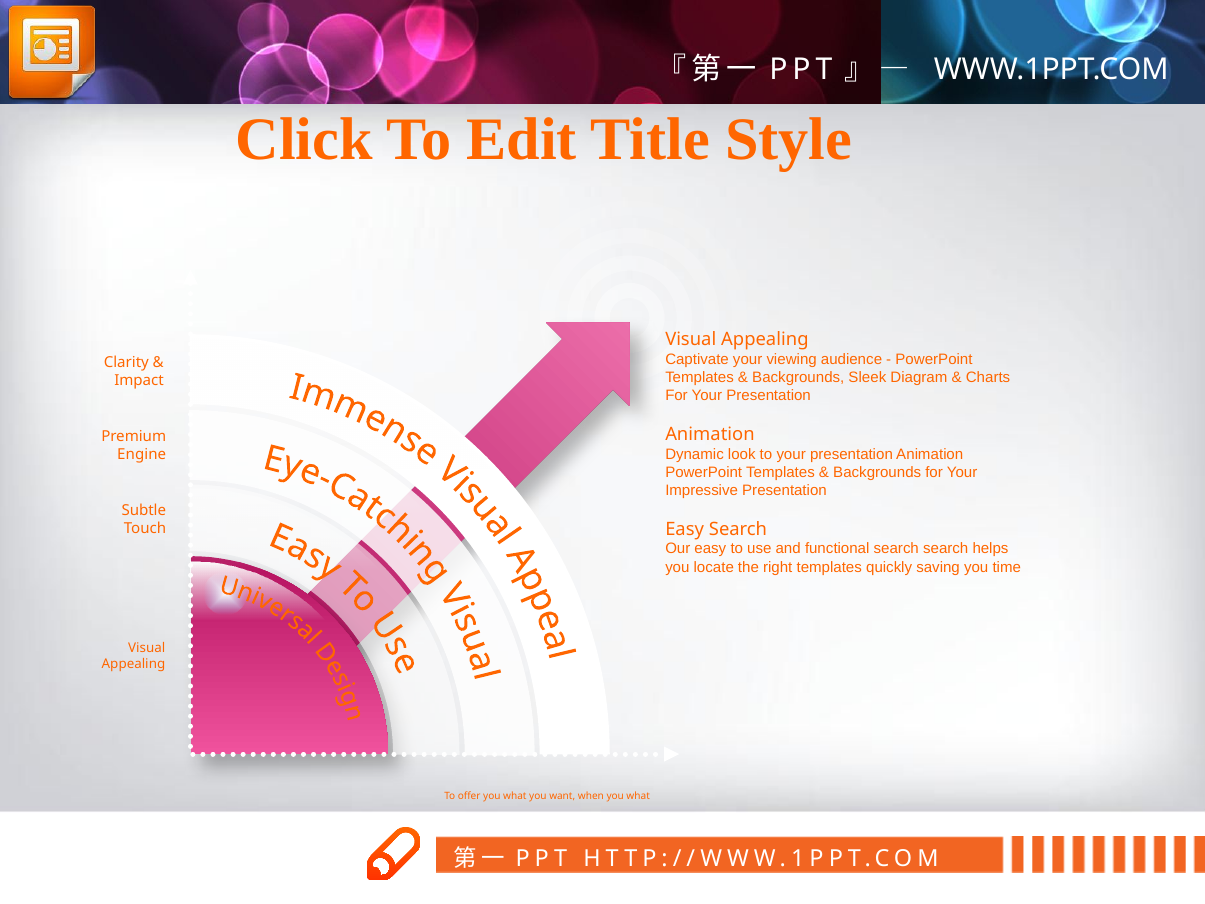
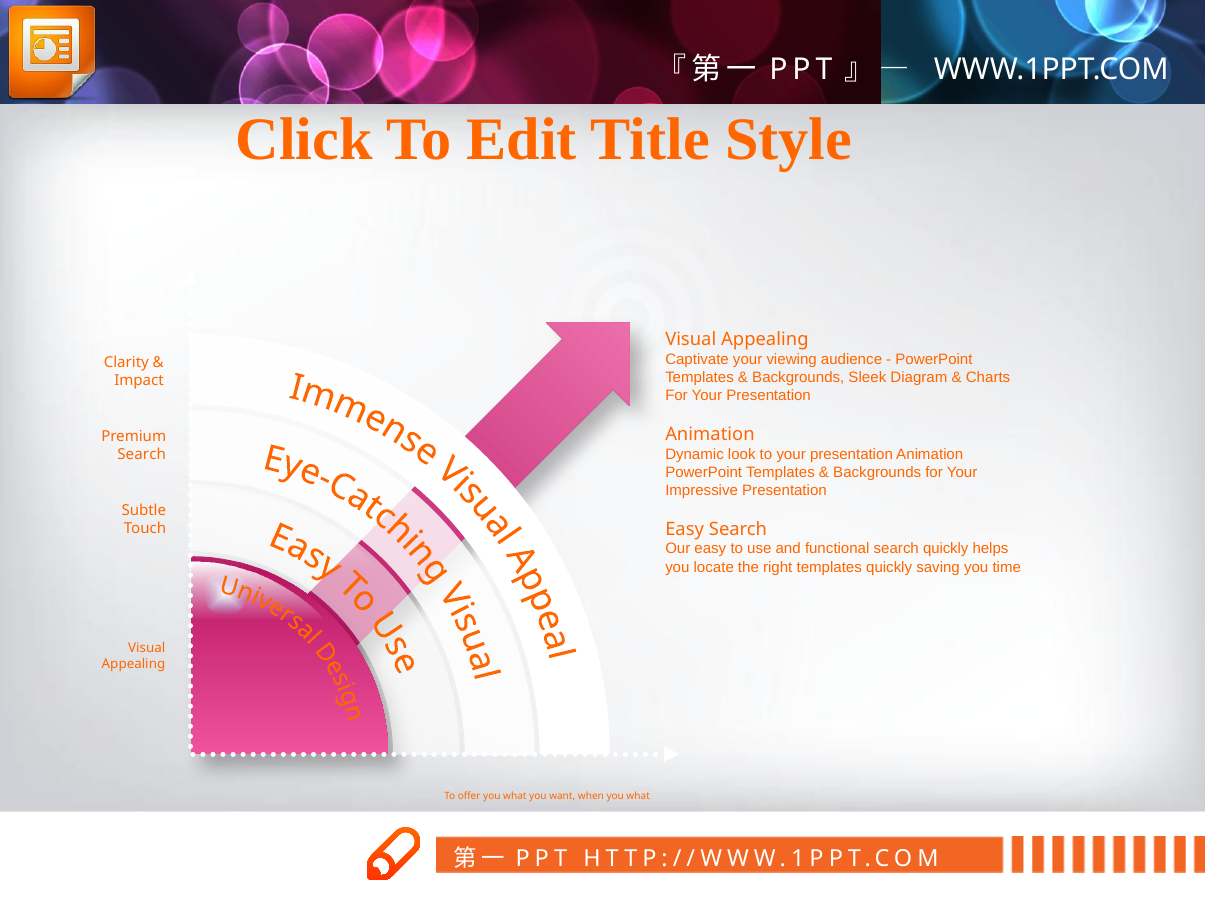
Engine: Engine -> Search (142, 455)
search search: search -> quickly (946, 549)
